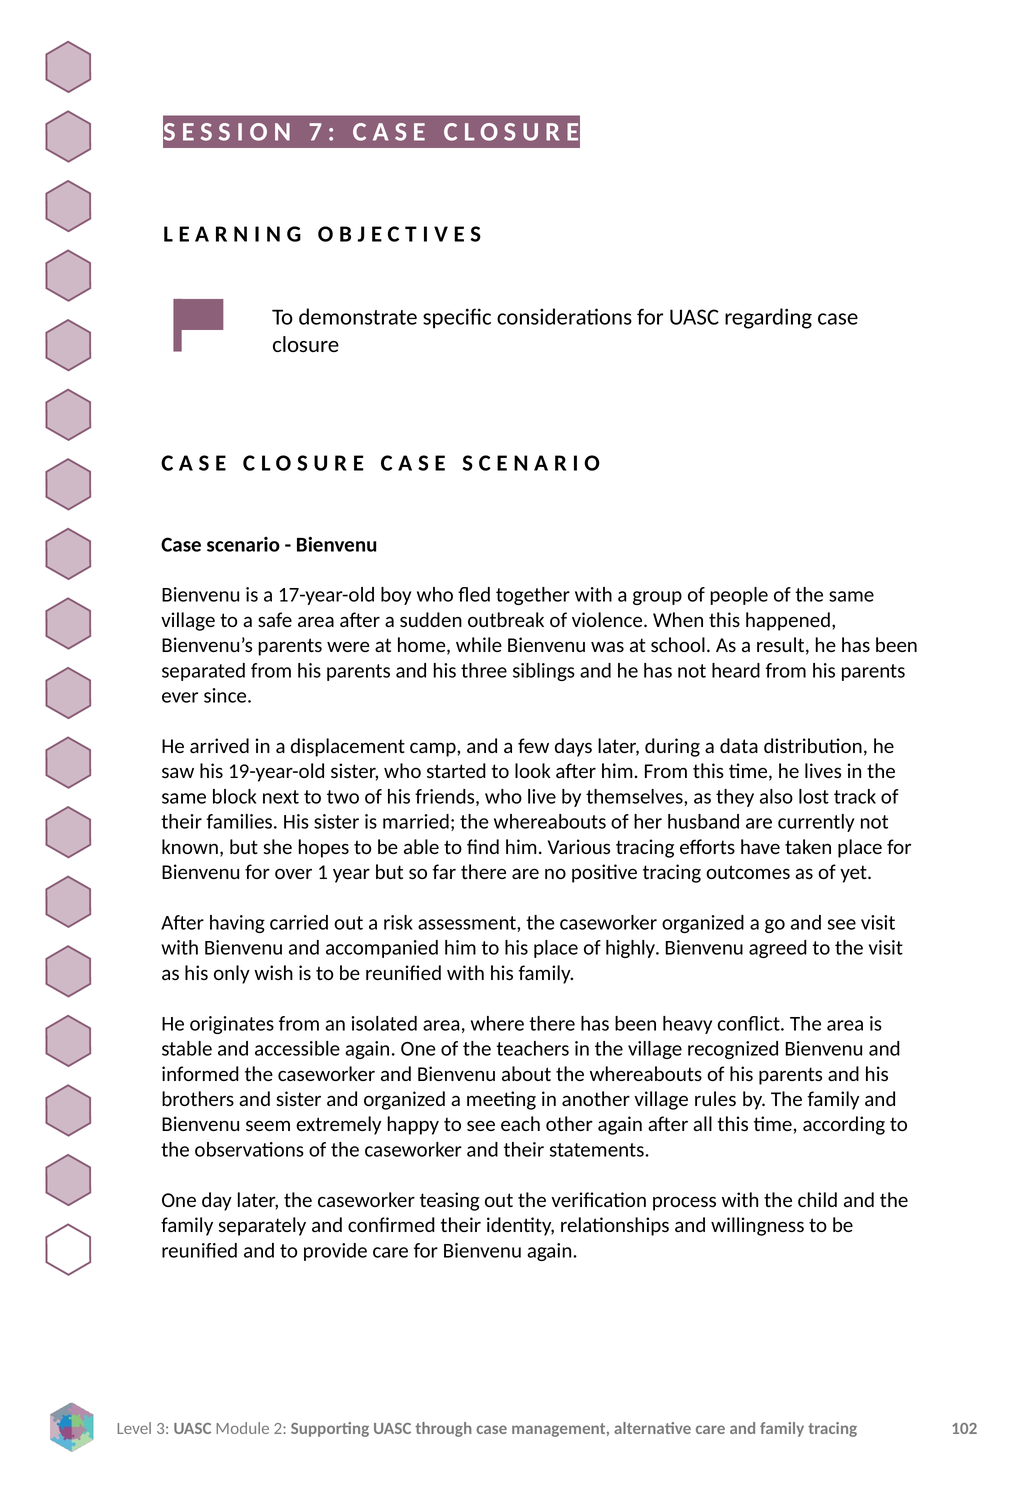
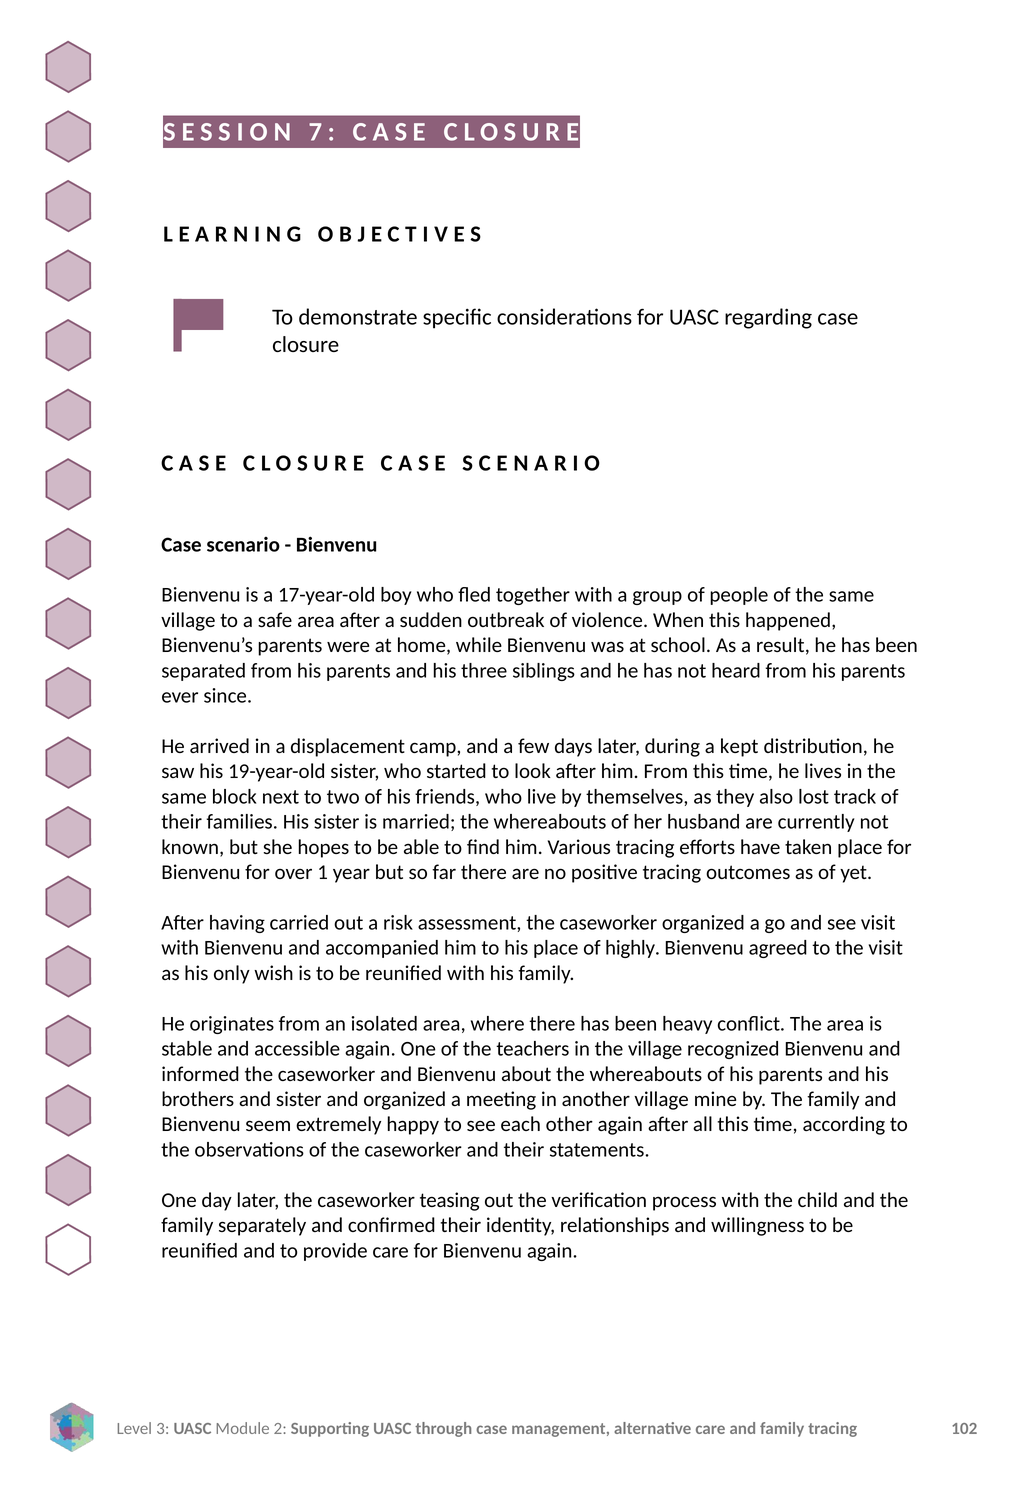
data: data -> kept (739, 746)
rules: rules -> mine (715, 1100)
